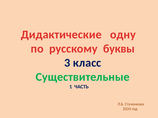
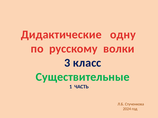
буквы: буквы -> волки (119, 49)
